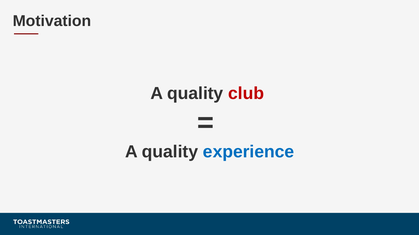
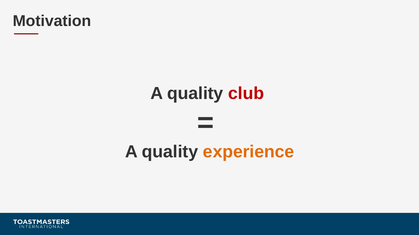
experience colour: blue -> orange (249, 152)
